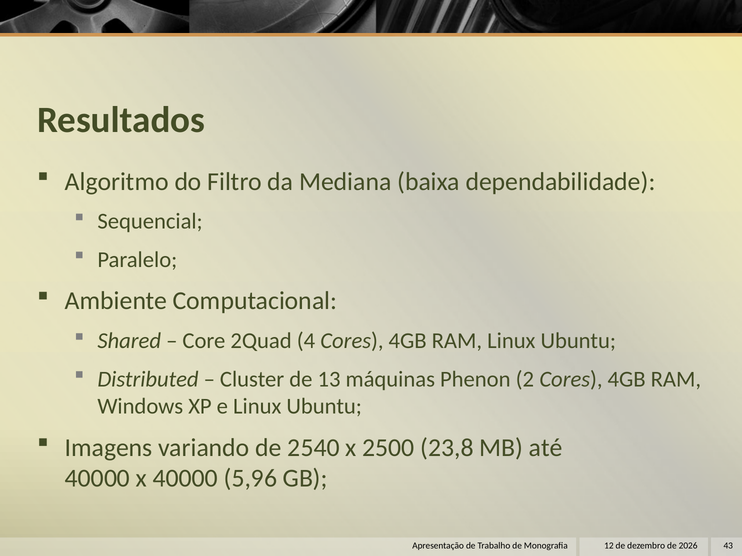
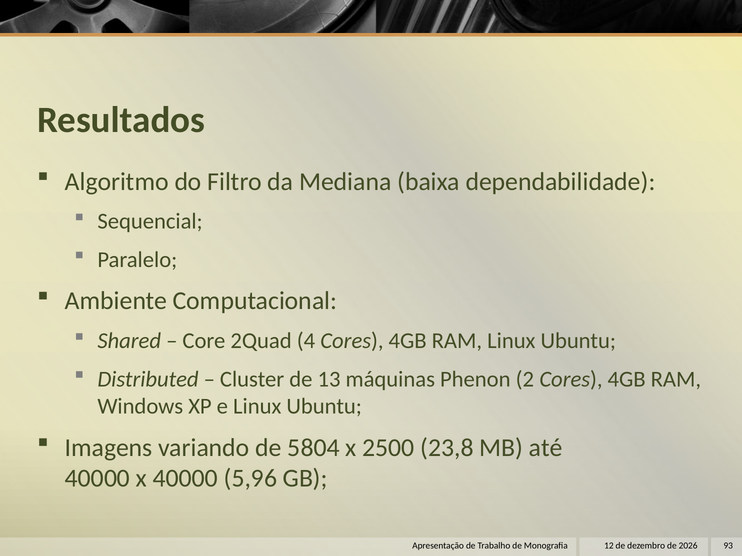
2540: 2540 -> 5804 (314, 448)
43: 43 -> 93 (728, 546)
